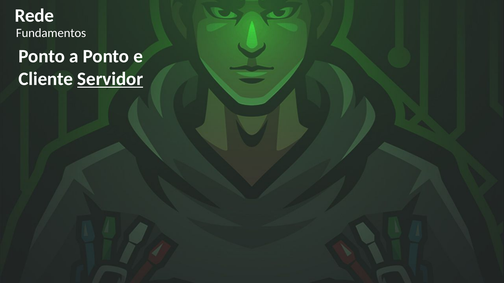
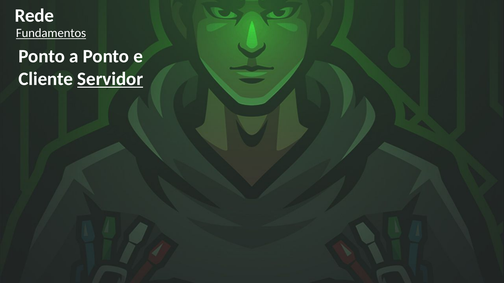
Fundamentos underline: none -> present (51, 33)
